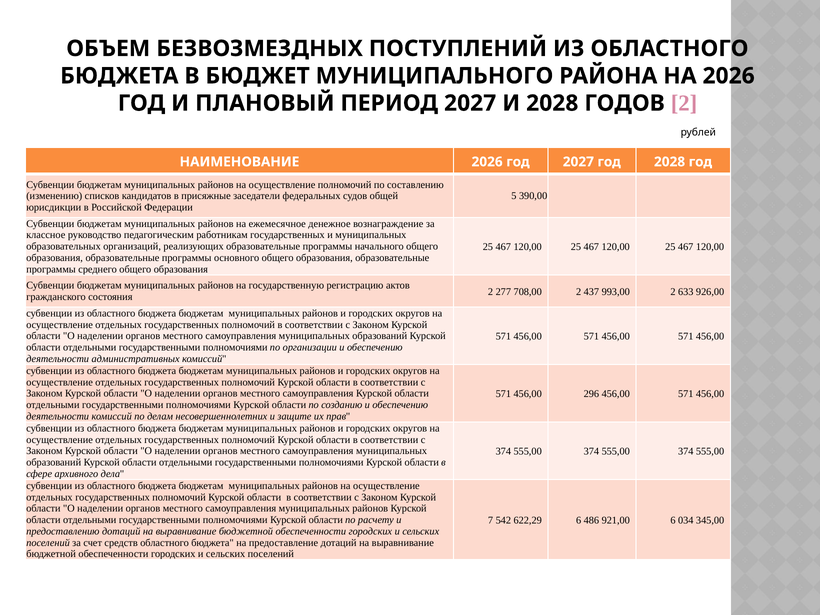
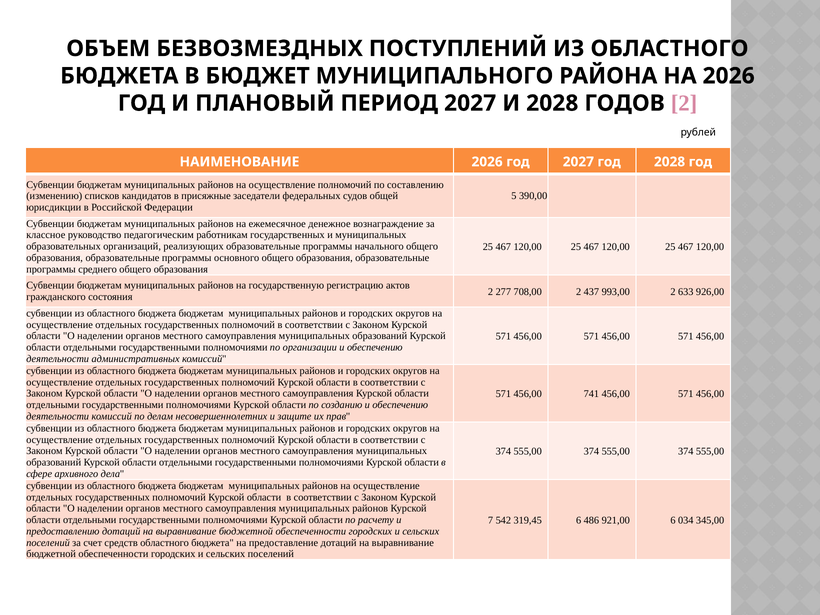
296: 296 -> 741 (591, 394)
622,29: 622,29 -> 319,45 (528, 520)
